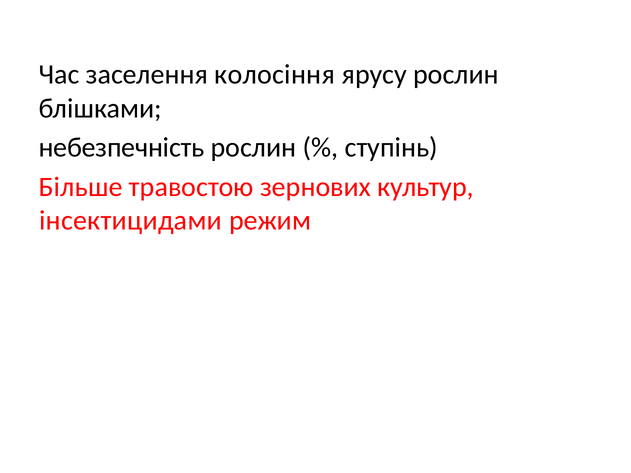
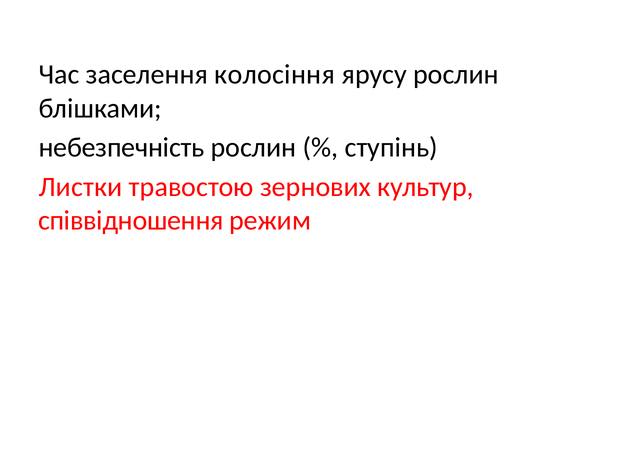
Більше: Більше -> Листки (81, 187)
інсектицидами: інсектицидами -> співвідношення (131, 221)
